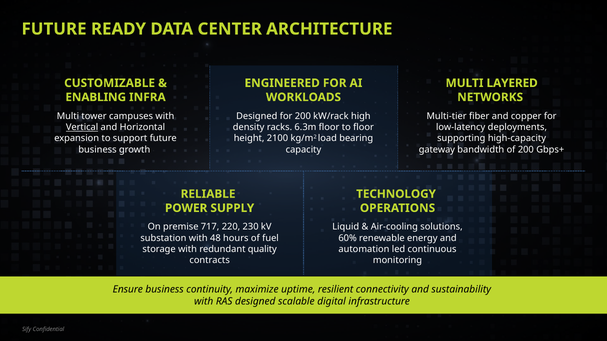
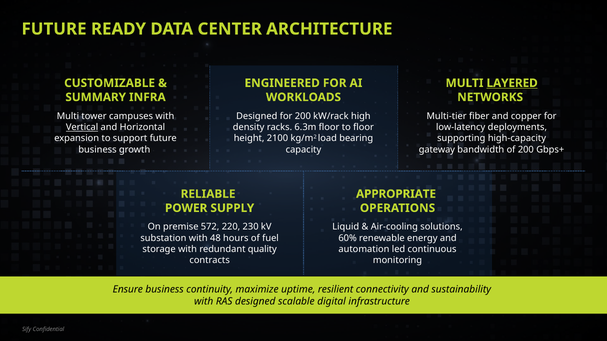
LAYERED underline: none -> present (512, 83)
ENABLING: ENABLING -> SUMMARY (96, 97)
TECHNOLOGY: TECHNOLOGY -> APPROPRIATE (396, 194)
717: 717 -> 572 (210, 227)
